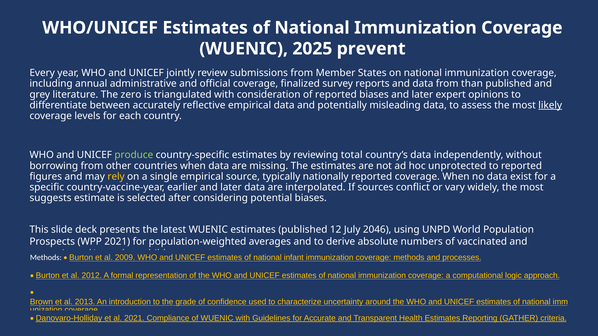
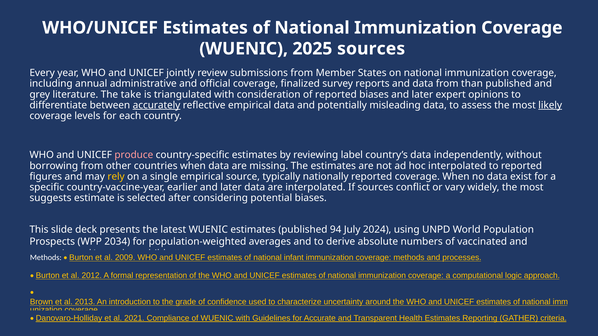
2025 prevent: prevent -> sources (371, 49)
zero: zero -> take (131, 95)
accurately underline: none -> present (157, 105)
produce colour: light green -> pink (134, 155)
total: total -> label (352, 155)
hoc unprotected: unprotected -> interpolated (457, 166)
12: 12 -> 94 (336, 230)
2046: 2046 -> 2024 (377, 230)
WPP 2021: 2021 -> 2034 (117, 242)
